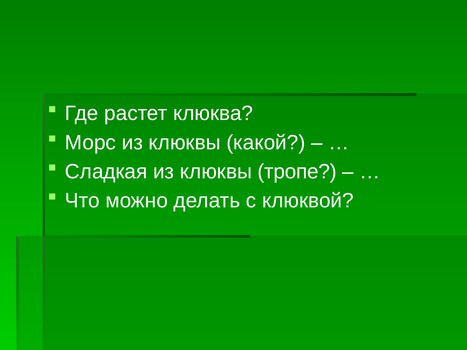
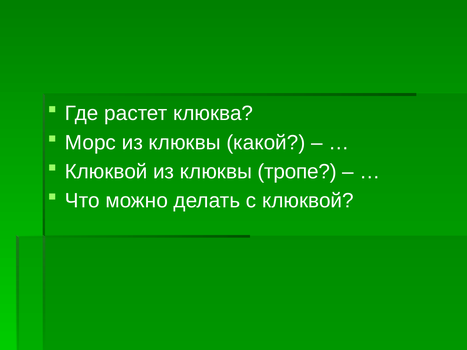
Сладкая: Сладкая -> Клюквой (106, 172)
